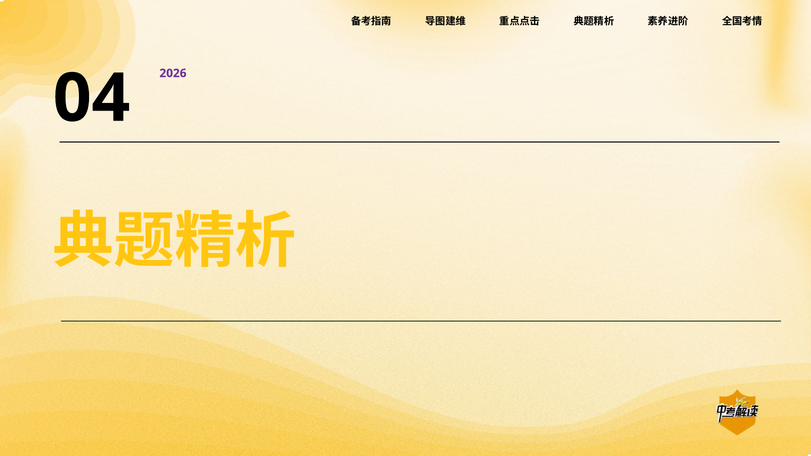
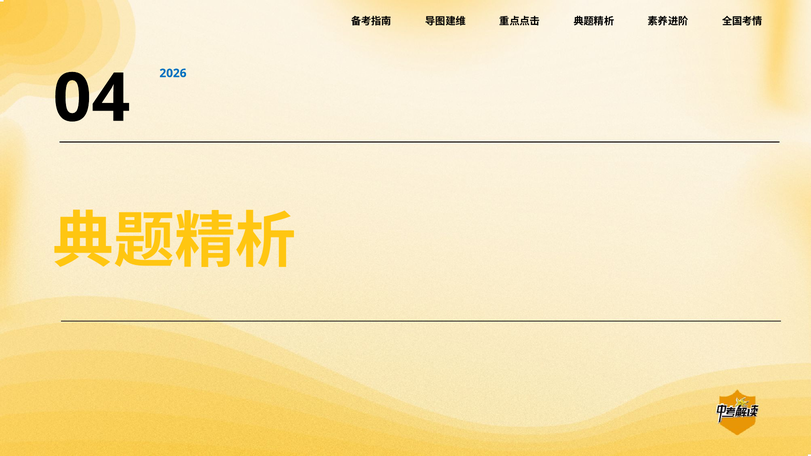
2026 colour: purple -> blue (173, 73)
